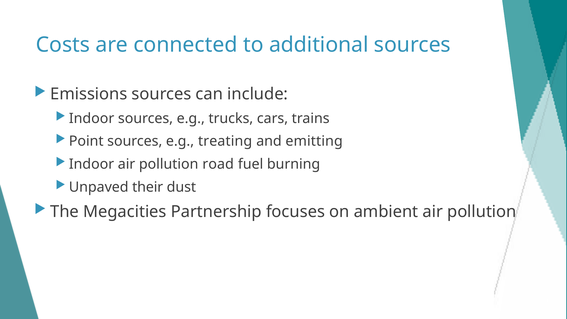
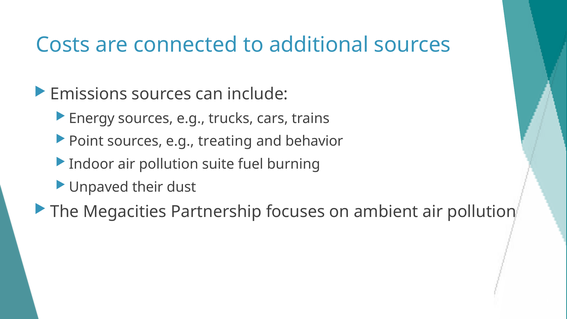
Indoor: Indoor -> Energy (92, 118)
emitting: emitting -> behavior (314, 141)
road: road -> suite (218, 164)
